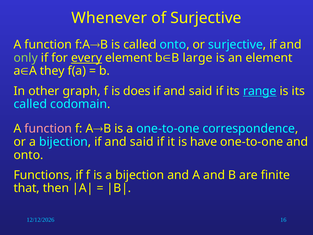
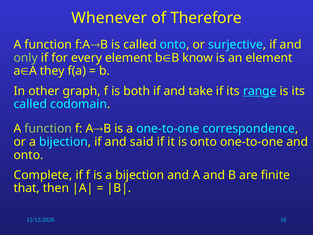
of Surjective: Surjective -> Therefore (206, 18)
every underline: present -> none (87, 58)
large: large -> know (198, 58)
does: does -> both (137, 91)
said: said -> take (201, 91)
function colour: pink -> light green (48, 129)
is have: have -> onto (204, 142)
Functions: Functions -> Complete (43, 175)
